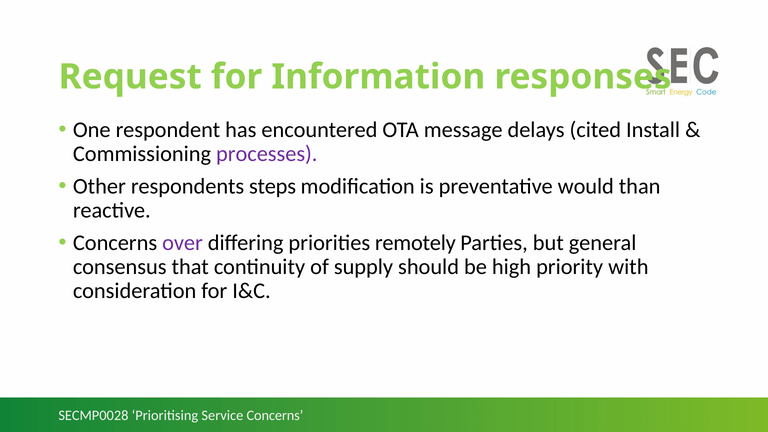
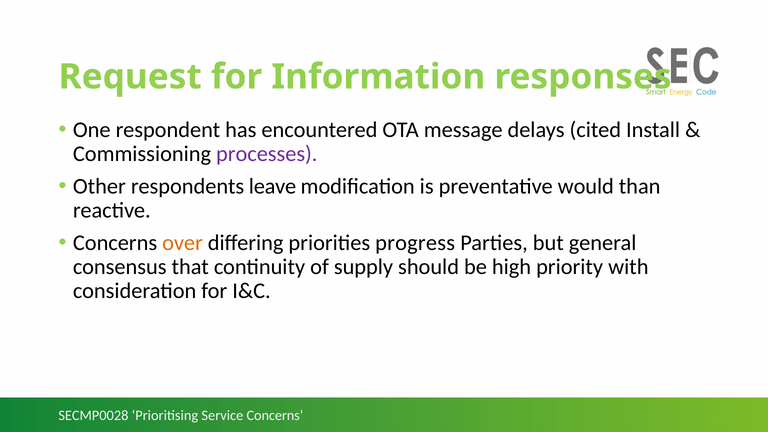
steps: steps -> leave (273, 186)
over colour: purple -> orange (183, 243)
remotely: remotely -> progress (415, 243)
